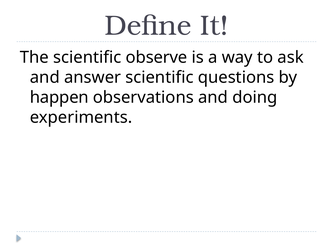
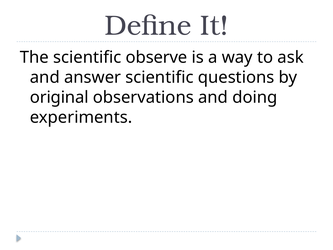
happen: happen -> original (59, 97)
